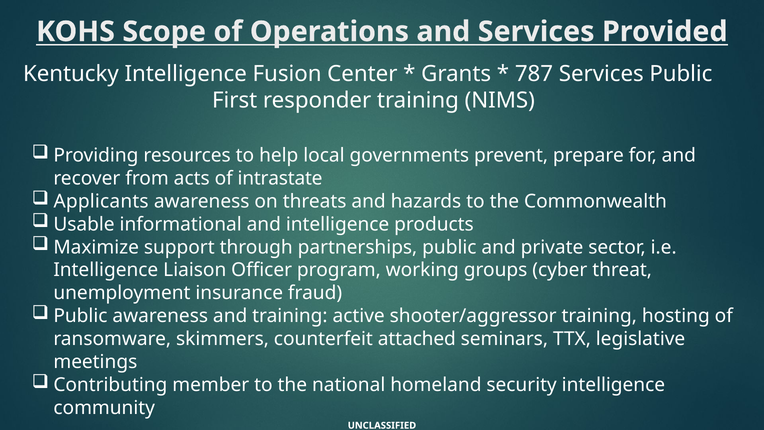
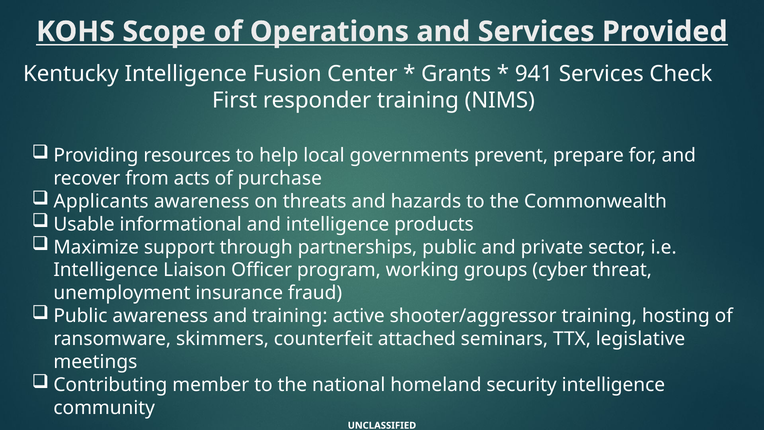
787: 787 -> 941 (534, 74)
Services Public: Public -> Check (681, 74)
intrastate: intrastate -> purchase (280, 178)
